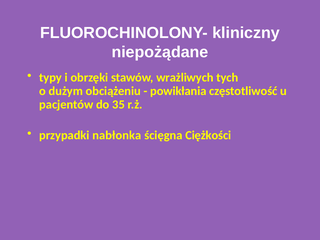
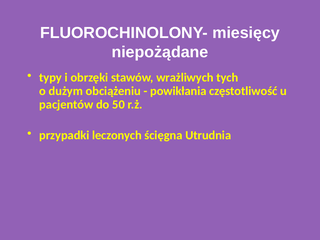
kliniczny: kliniczny -> miesięcy (246, 33)
35: 35 -> 50 (119, 104)
nabłonka: nabłonka -> leczonych (117, 135)
Ciężkości: Ciężkości -> Utrudnia (208, 135)
